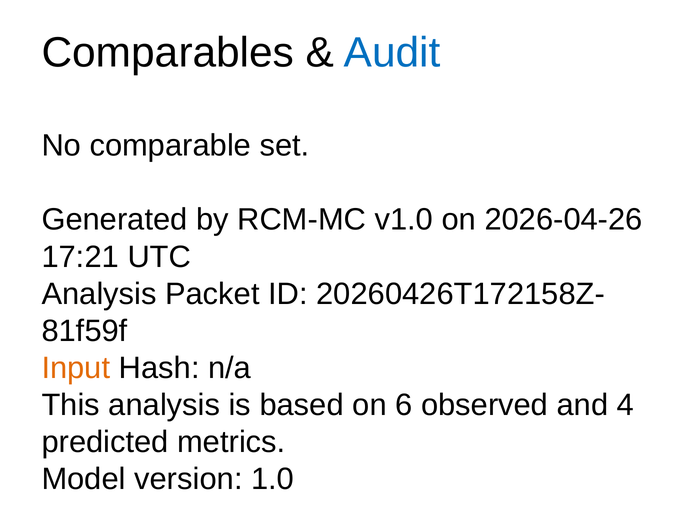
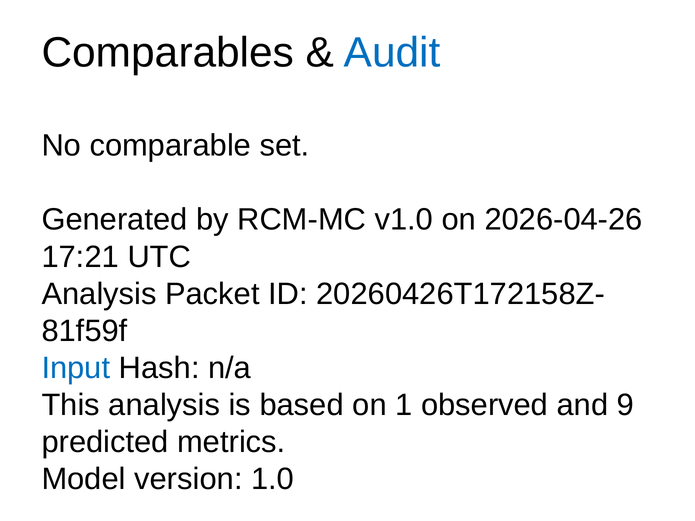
Input colour: orange -> blue (76, 368)
6: 6 -> 1 (404, 405)
4: 4 -> 9 (626, 405)
